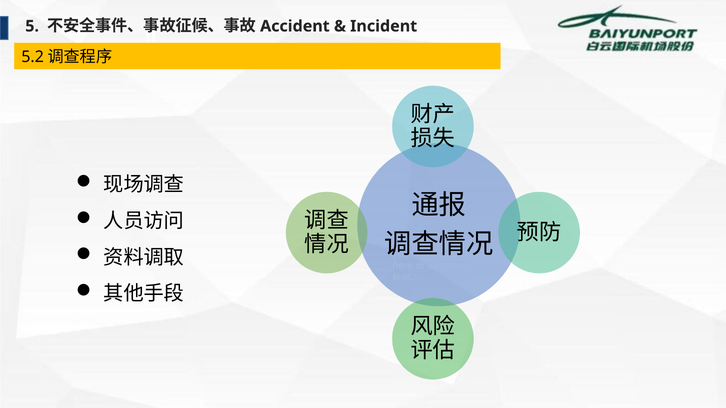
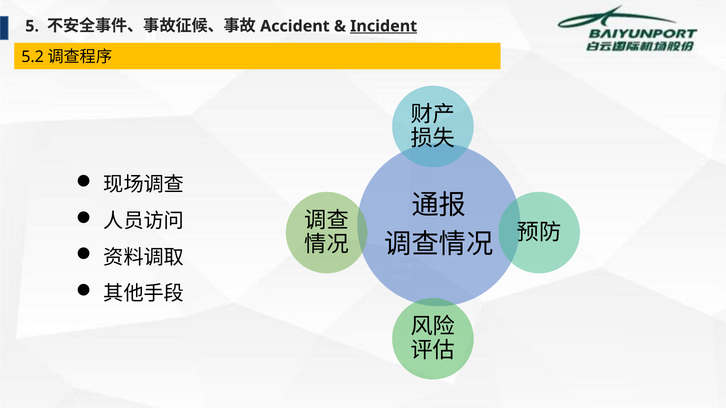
Incident underline: none -> present (384, 26)
